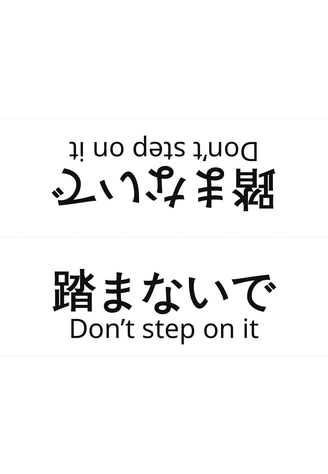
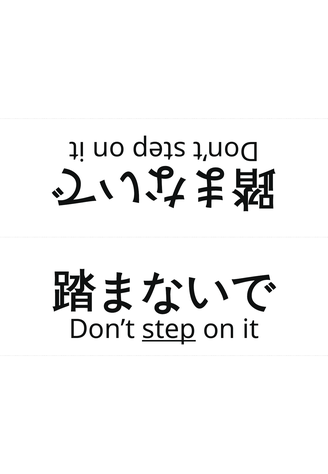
step underline: none -> present (169, 329)
